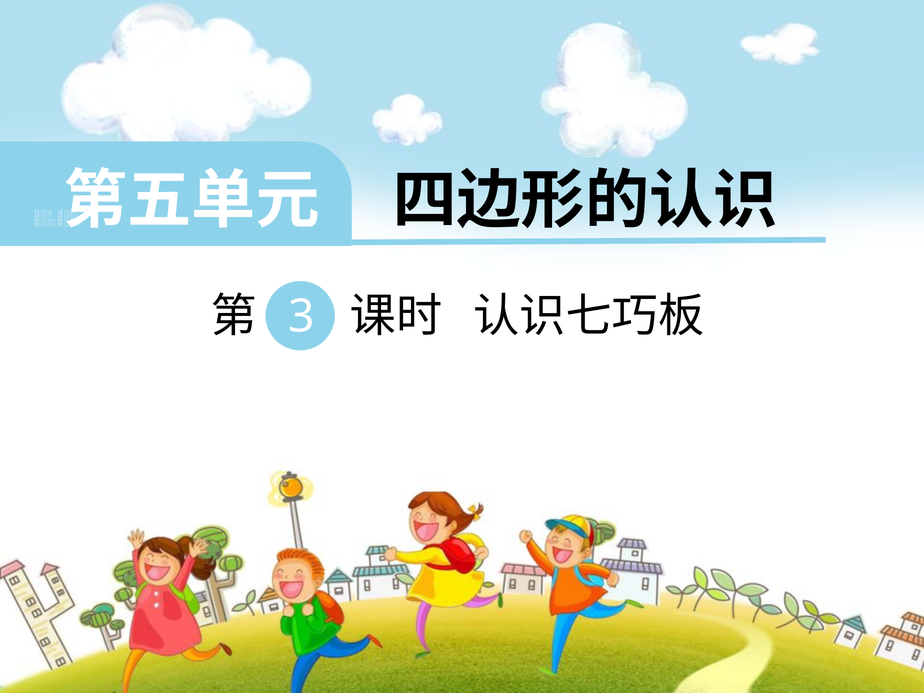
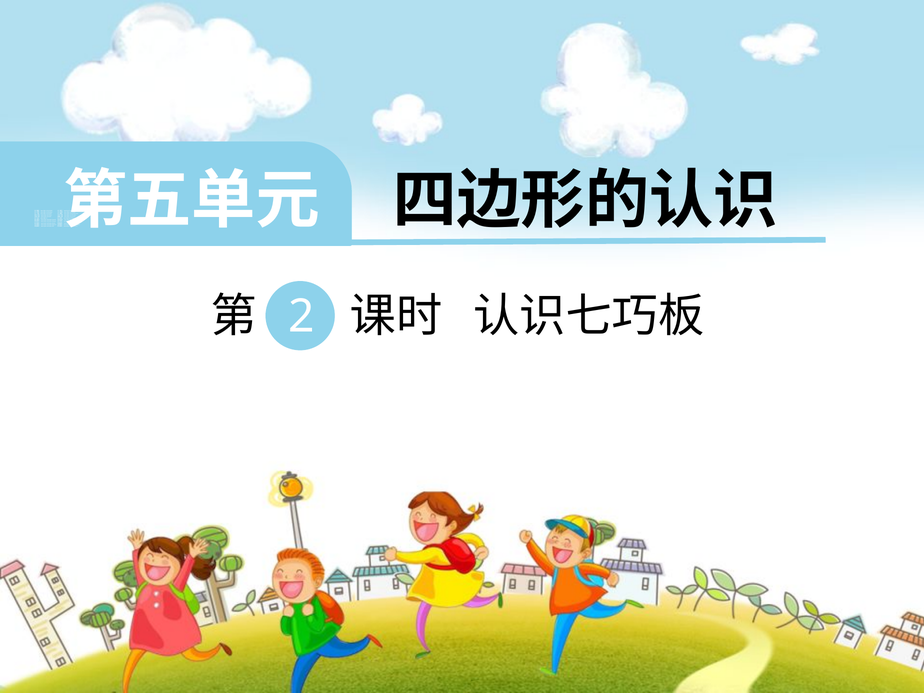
3: 3 -> 2 (302, 316)
